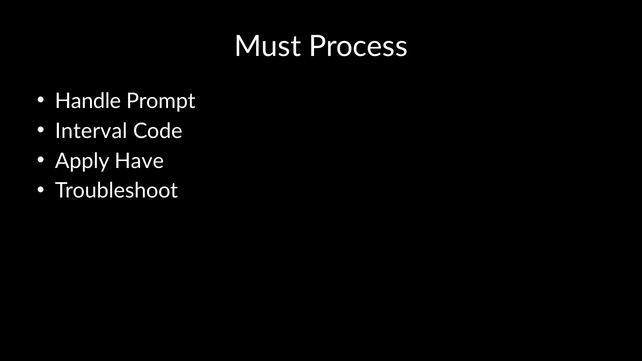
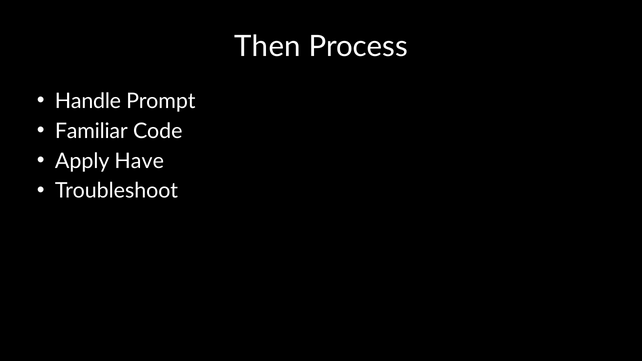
Must: Must -> Then (267, 47)
Interval: Interval -> Familiar (91, 131)
